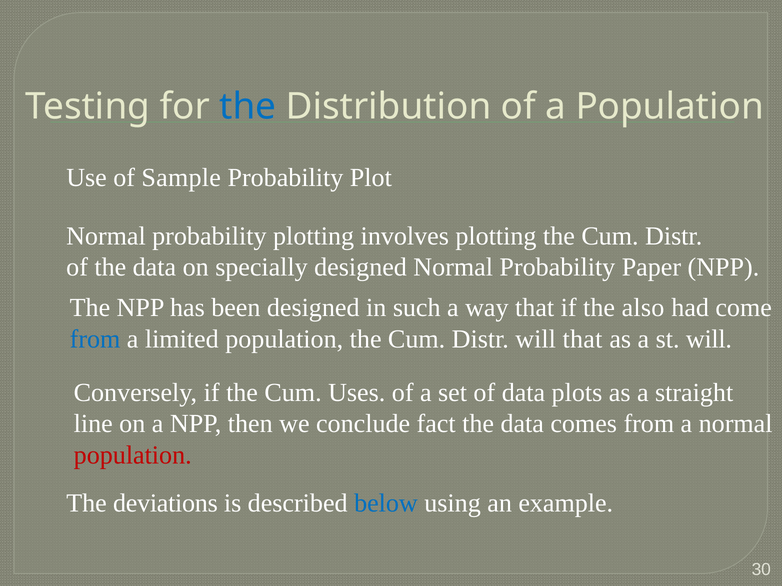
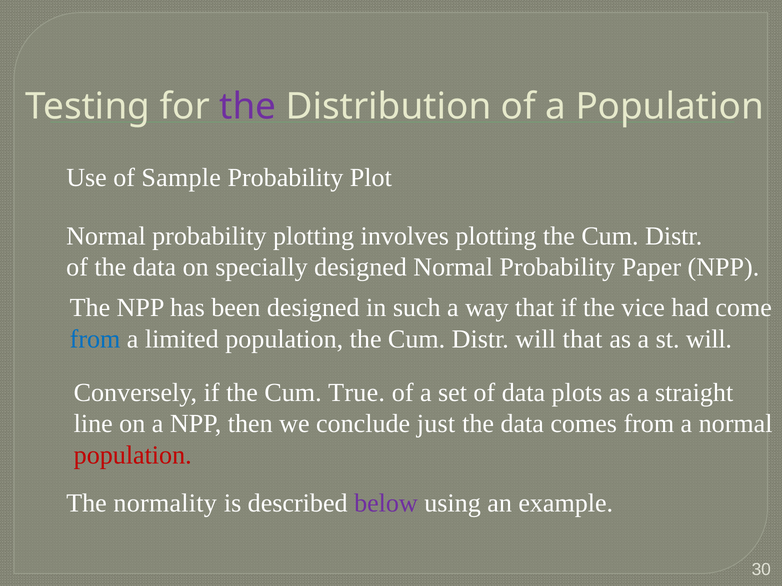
the colour: blue -> purple (248, 107)
also: also -> vice (643, 308)
Uses: Uses -> True (357, 393)
fact: fact -> just (436, 424)
deviations: deviations -> normality (165, 504)
below colour: blue -> purple (386, 504)
